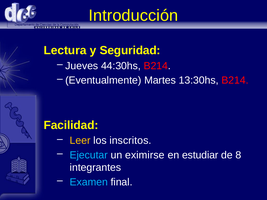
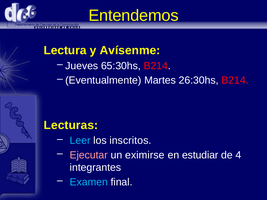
Introducción: Introducción -> Entendemos (134, 16)
Seguridad: Seguridad -> Avísenme (130, 51)
44:30hs: 44:30hs -> 65:30hs (121, 66)
13:30hs: 13:30hs -> 26:30hs (199, 80)
Facilidad: Facilidad -> Lecturas (71, 125)
Leer colour: yellow -> light blue (80, 141)
Ejecutar colour: light blue -> pink (89, 155)
8: 8 -> 4 (238, 155)
